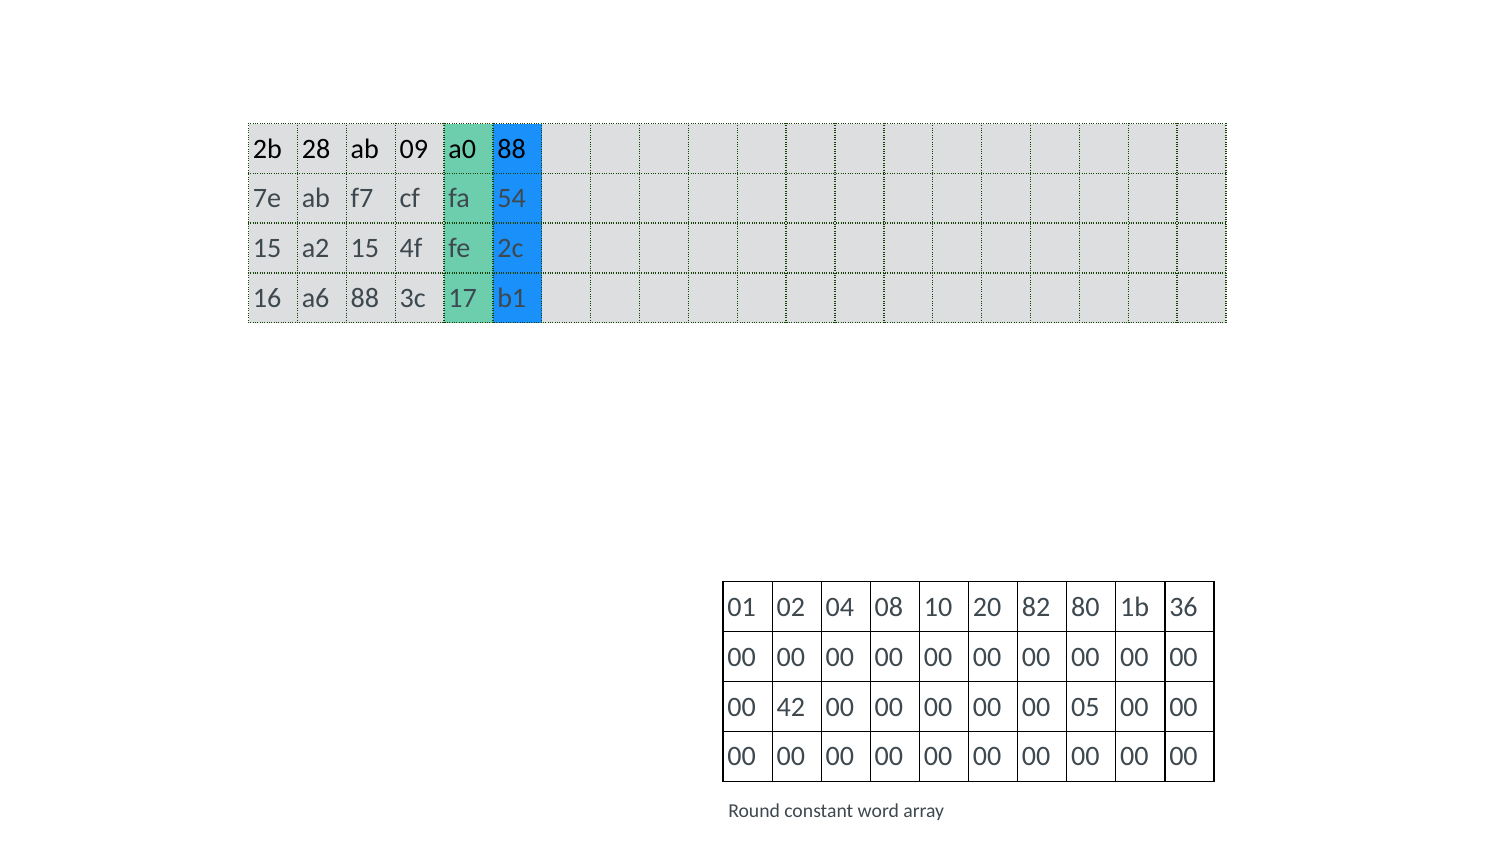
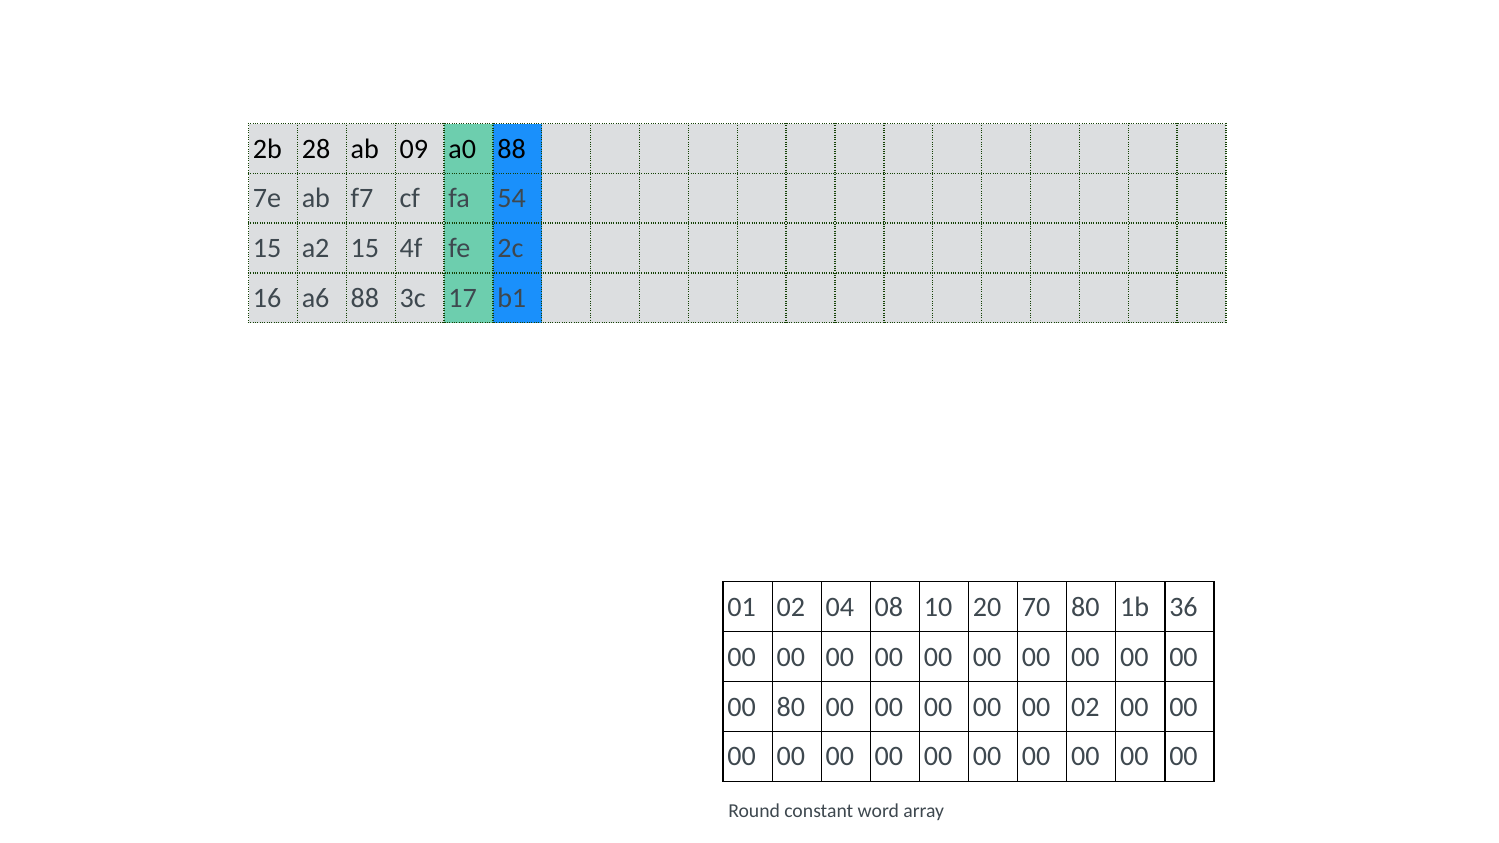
82: 82 -> 70 (1036, 607)
00 42: 42 -> 80 (791, 707)
00 05: 05 -> 02 (1085, 707)
